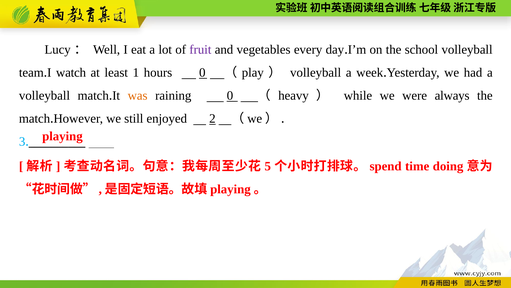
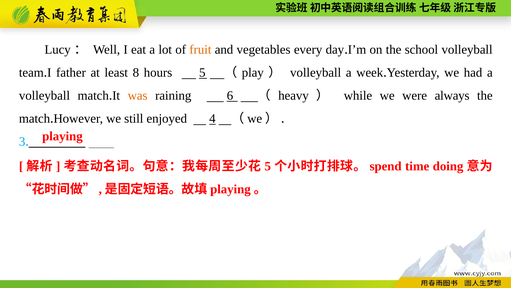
fruit colour: purple -> orange (200, 49)
watch: watch -> father (71, 72)
1: 1 -> 8 (136, 72)
hours 0: 0 -> 5 (202, 72)
raining 0: 0 -> 6 (230, 95)
2: 2 -> 4 (212, 118)
